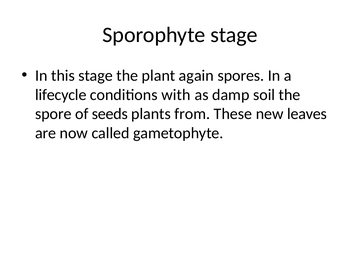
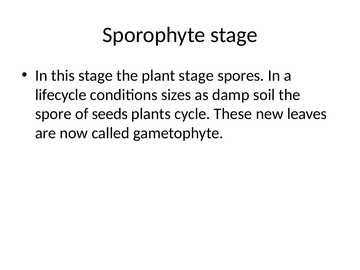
plant again: again -> stage (196, 76)
with: with -> sizes (176, 95)
from: from -> cycle (192, 114)
